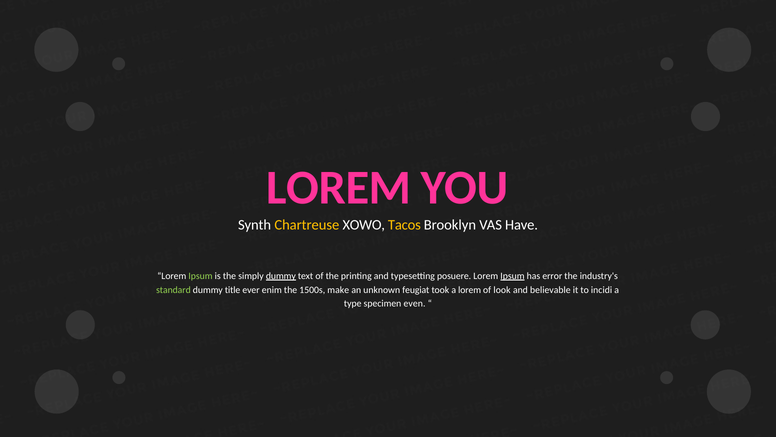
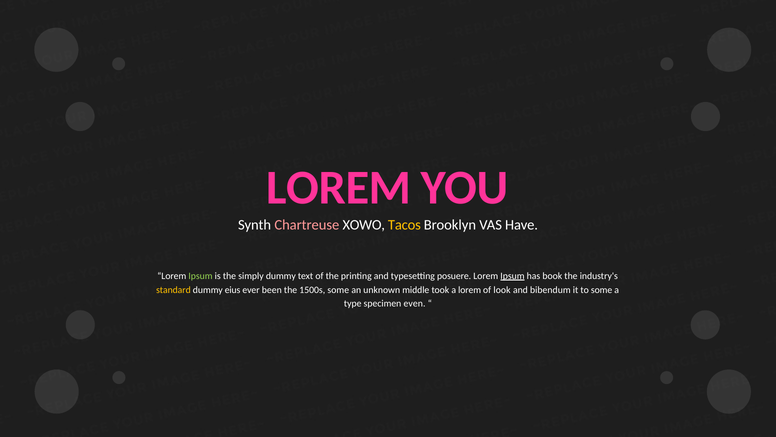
Chartreuse colour: yellow -> pink (307, 225)
dummy underline: present -> none (281, 276)
error: error -> book (552, 276)
standard colour: light green -> yellow (173, 289)
title: title -> eius (233, 289)
enim: enim -> been (272, 289)
1500s make: make -> some (338, 289)
feugiat: feugiat -> middle (416, 289)
believable: believable -> bibendum (550, 289)
to incidi: incidi -> some (602, 289)
